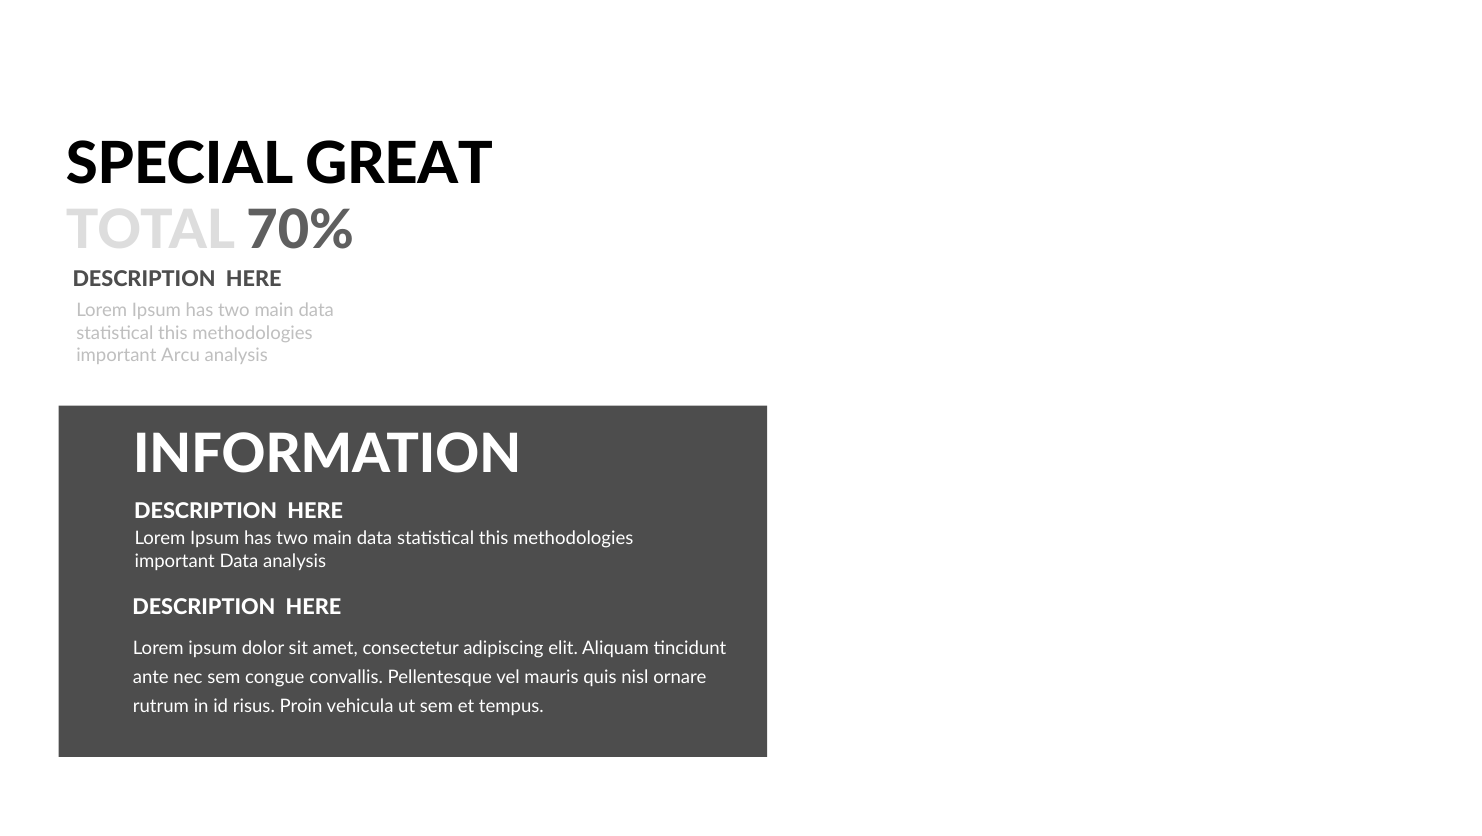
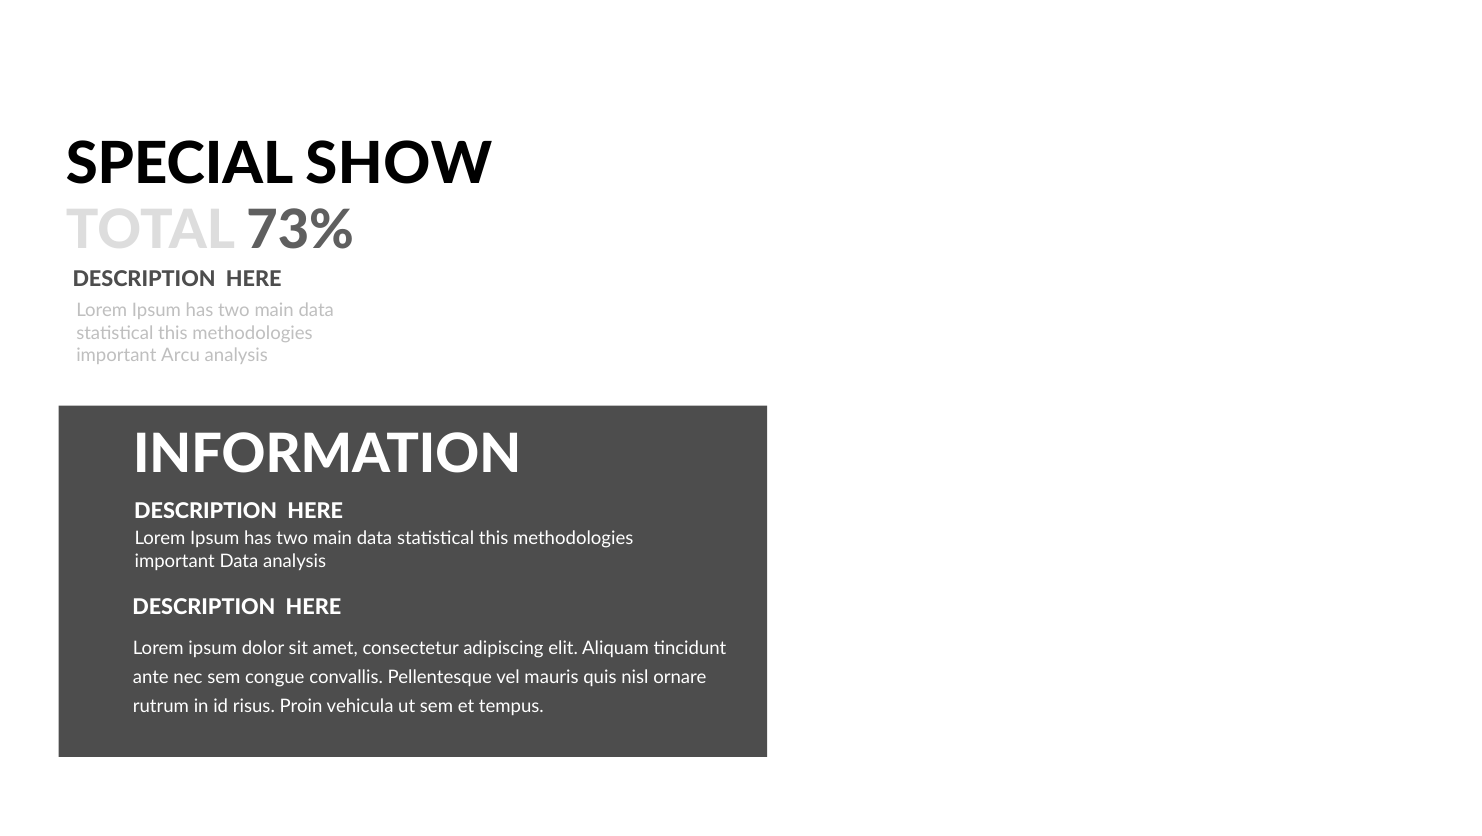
GREAT: GREAT -> SHOW (399, 164)
70%: 70% -> 73% (300, 230)
